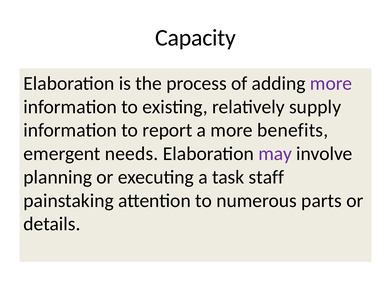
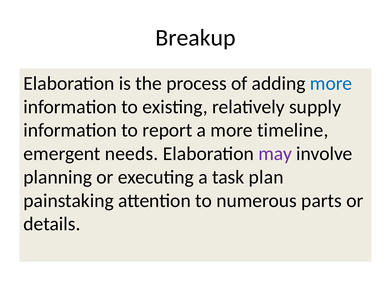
Capacity: Capacity -> Breakup (195, 38)
more colour: purple -> blue (331, 83)
benefits: benefits -> timeline (293, 130)
staff: staff -> plan (266, 177)
